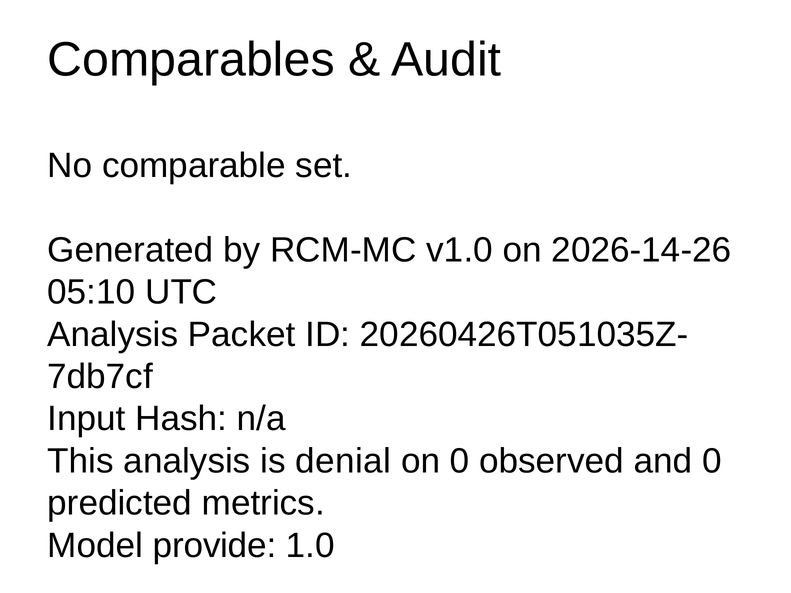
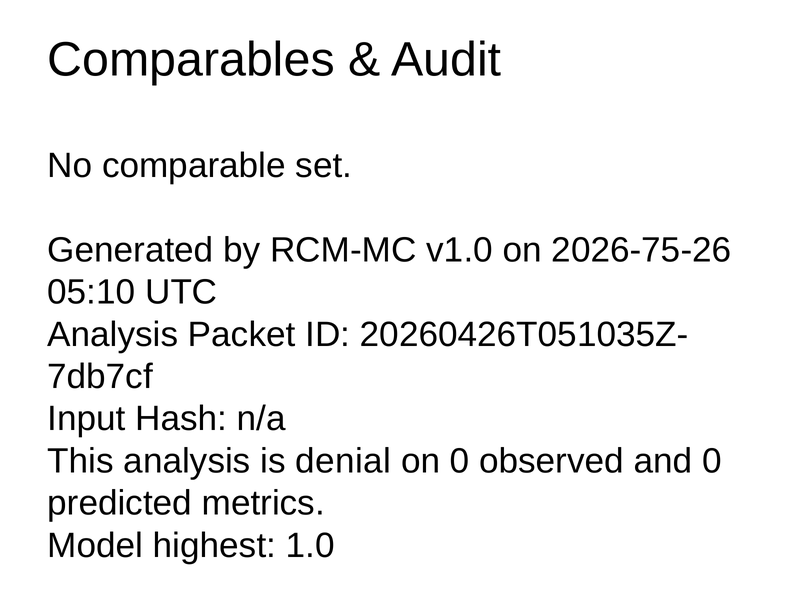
2026-14-26: 2026-14-26 -> 2026-75-26 (641, 250)
provide: provide -> highest (214, 546)
